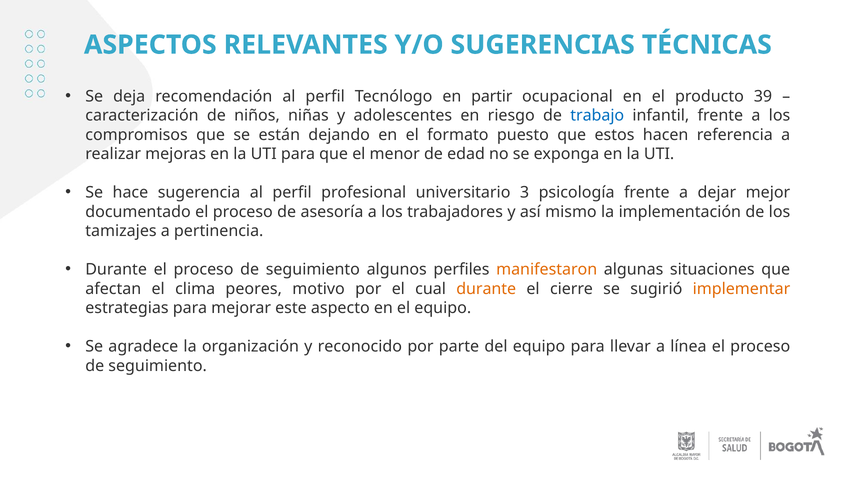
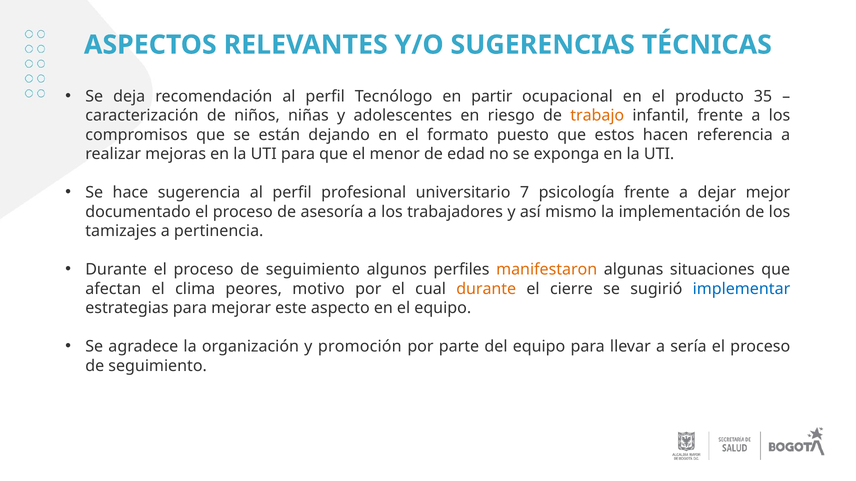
39: 39 -> 35 (763, 96)
trabajo colour: blue -> orange (597, 116)
3: 3 -> 7 (525, 193)
implementar colour: orange -> blue (741, 289)
reconocido: reconocido -> promoción (360, 347)
línea: línea -> sería (688, 347)
